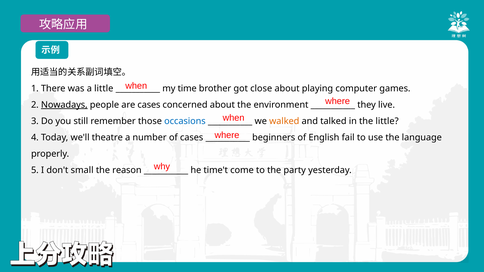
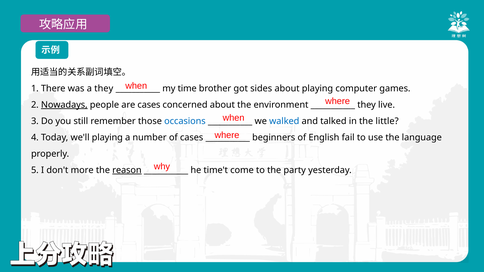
a little: little -> they (104, 89)
close: close -> sides (261, 89)
walked colour: orange -> blue (284, 121)
we'll theatre: theatre -> playing (107, 138)
small: small -> more (82, 170)
reason underline: none -> present (127, 170)
